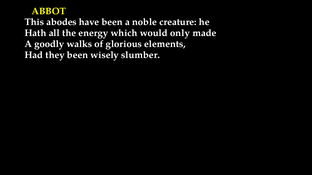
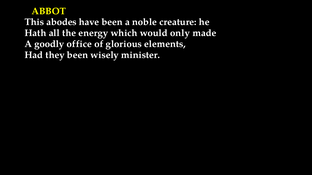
walks: walks -> office (79, 44)
slumber: slumber -> minister (141, 55)
